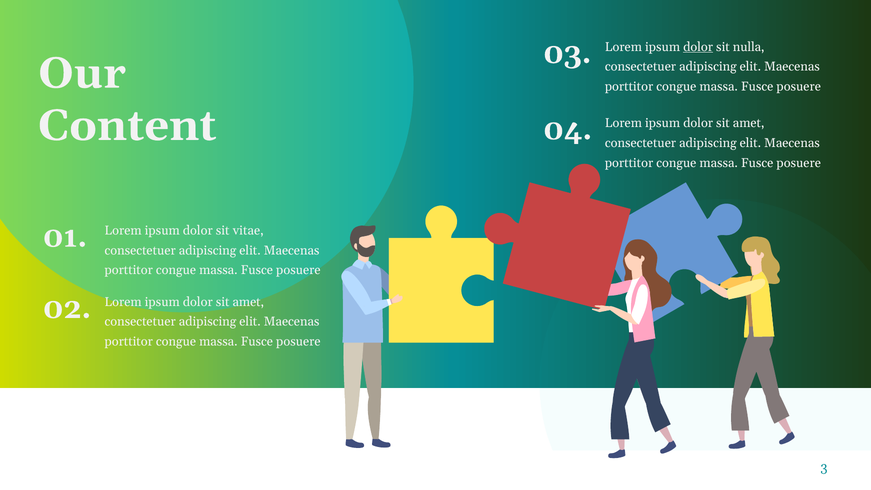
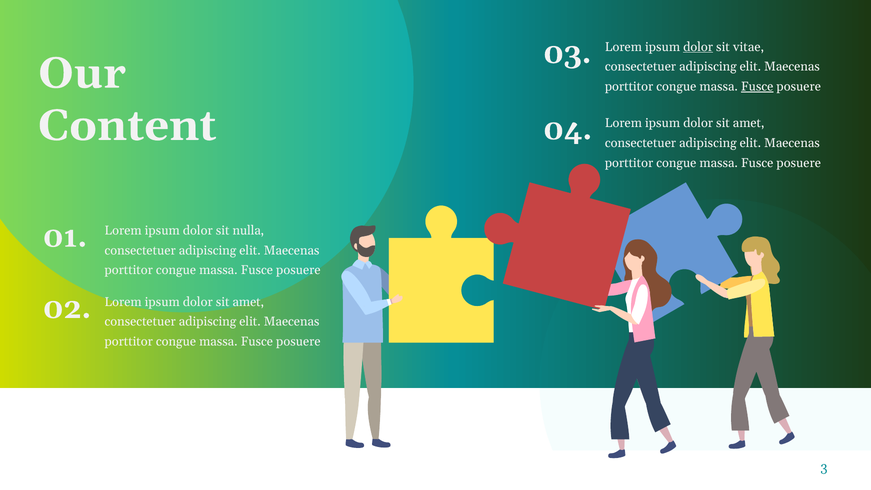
nulla: nulla -> vitae (749, 47)
Fusce underline: none -> present (757, 86)
vitae: vitae -> nulla (248, 231)
